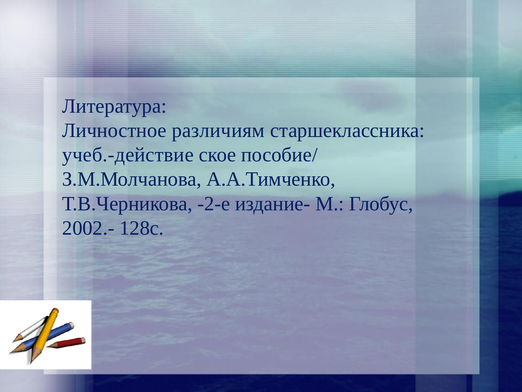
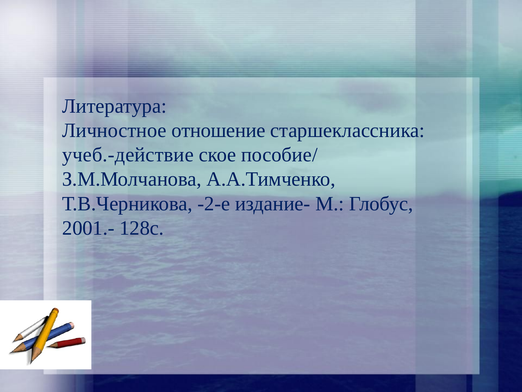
различиям: различиям -> отношение (218, 130)
2002.-: 2002.- -> 2001.- (88, 228)
